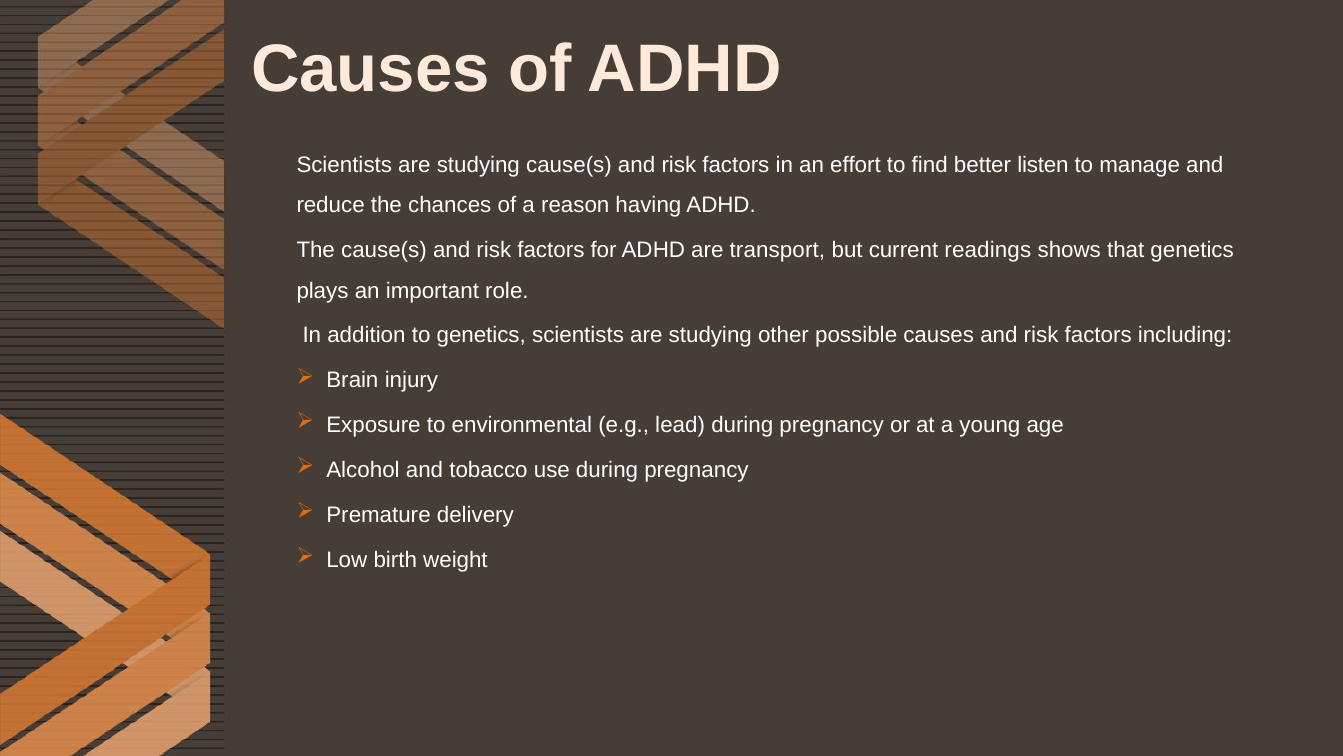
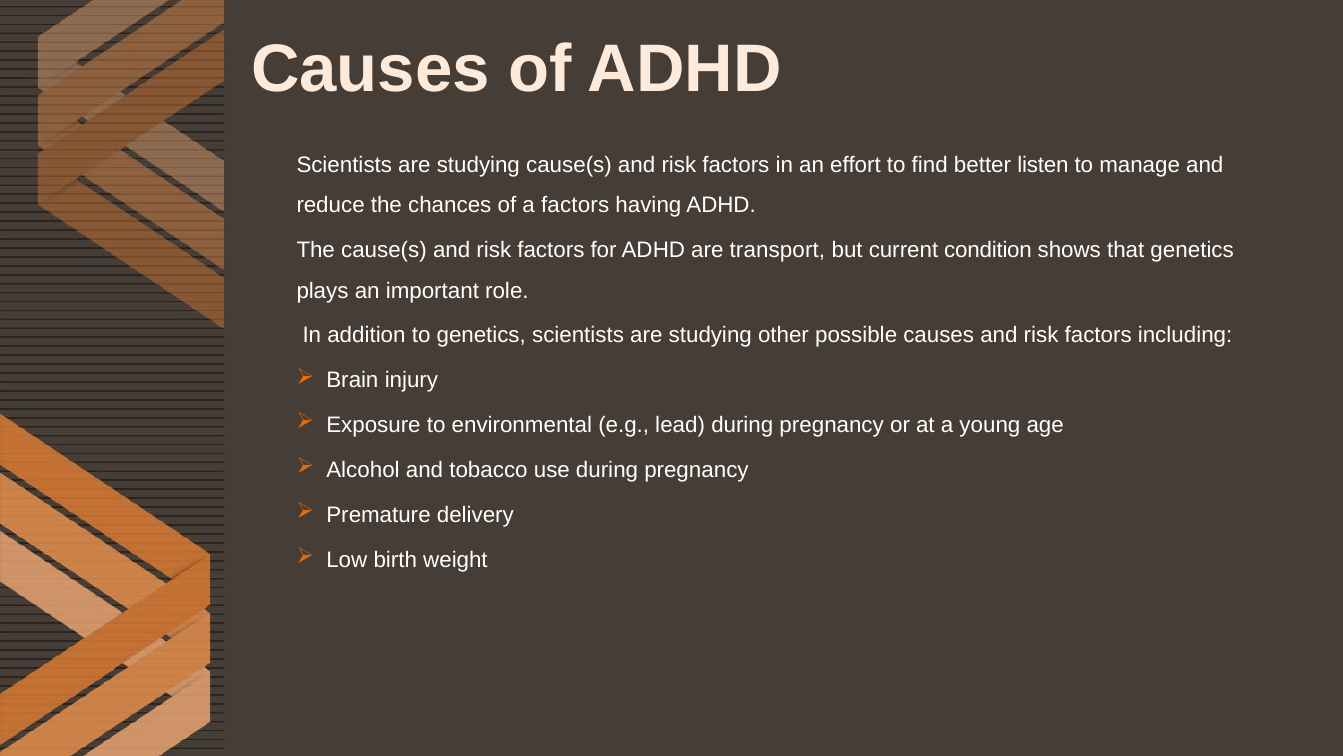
a reason: reason -> factors (575, 205)
readings: readings -> condition (988, 250)
